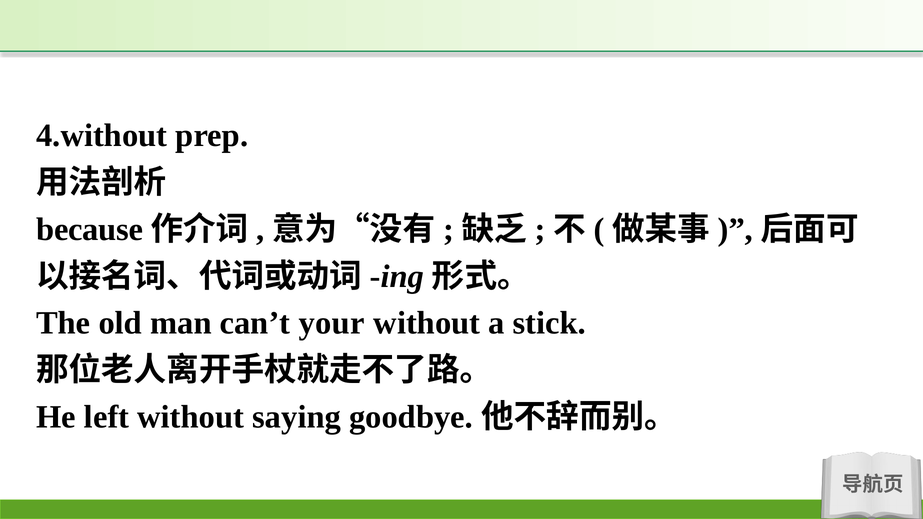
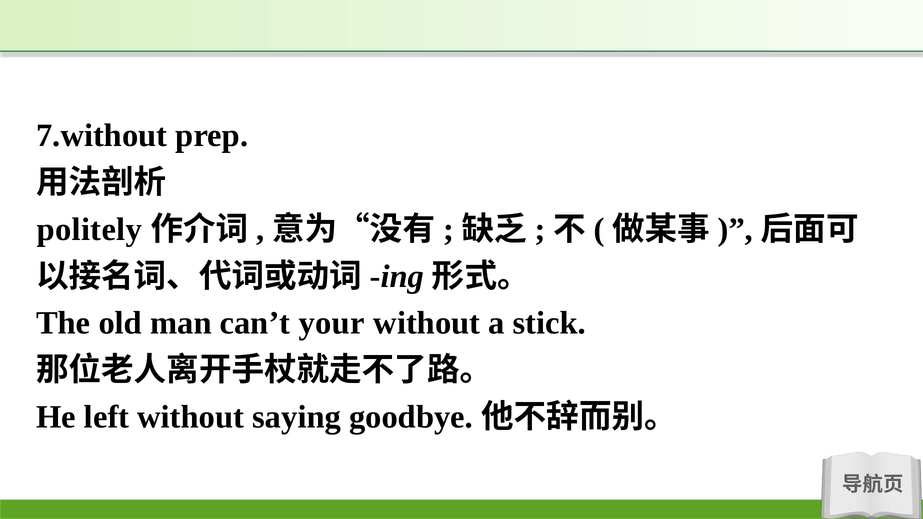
4.without: 4.without -> 7.without (102, 136)
because: because -> politely (89, 229)
